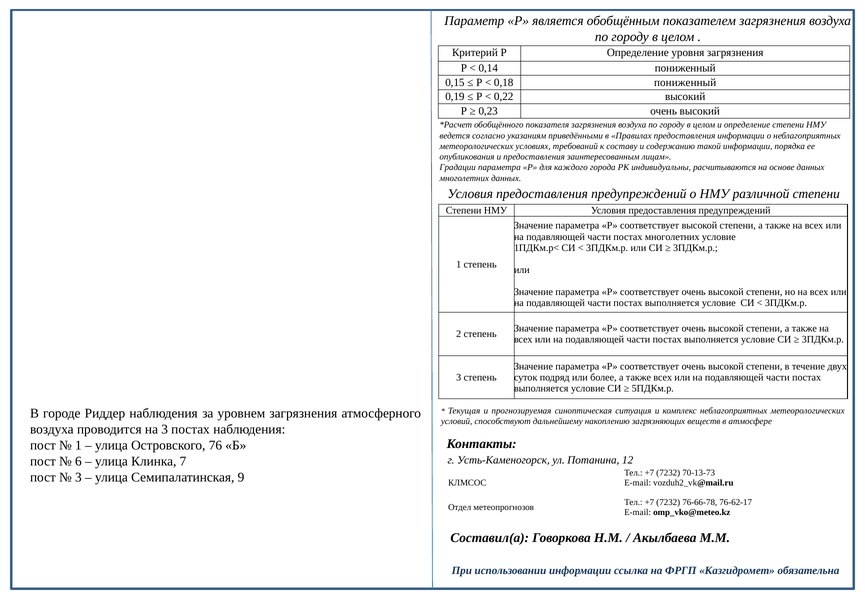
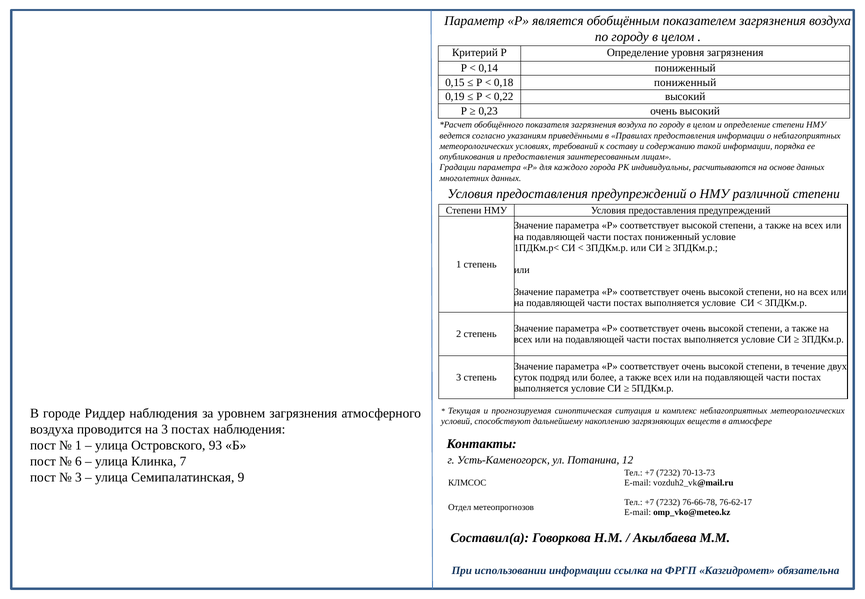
постах многолетних: многолетних -> пониженный (672, 237)
76: 76 -> 93 (215, 445)
